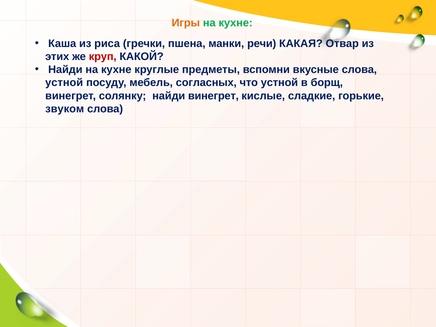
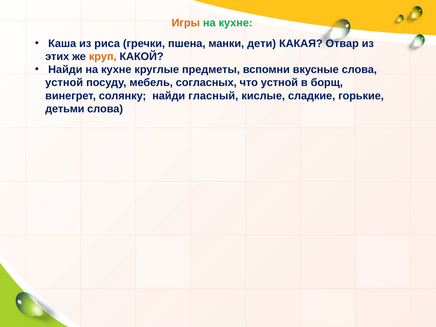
речи: речи -> дети (262, 43)
круп colour: red -> orange (103, 57)
найди винегрет: винегрет -> гласный (213, 96)
звуком: звуком -> детьми (65, 109)
